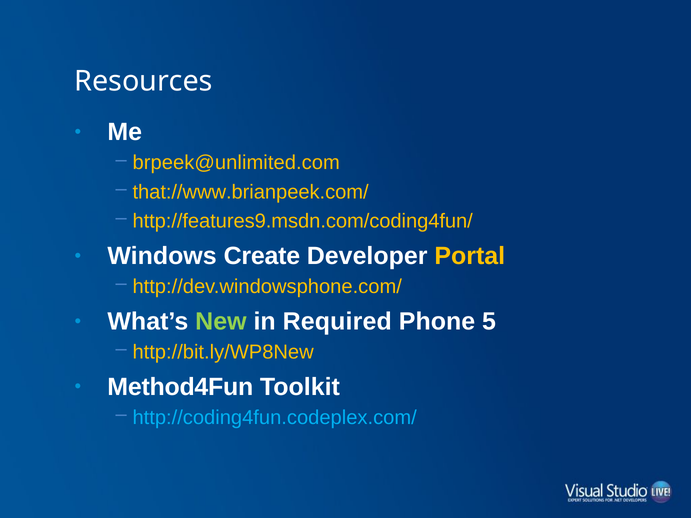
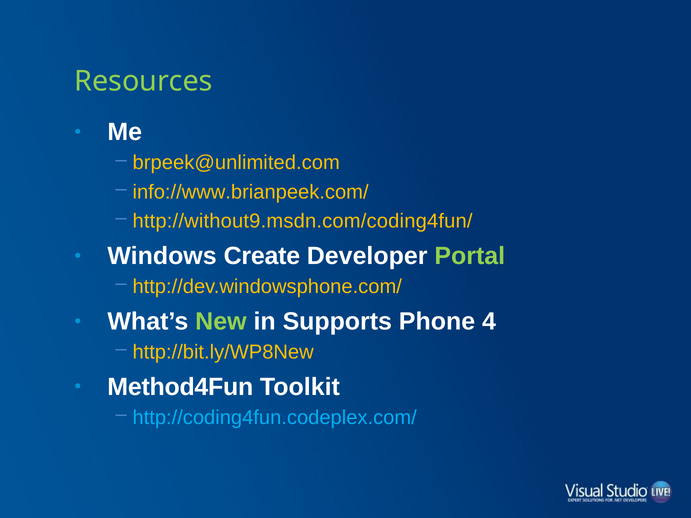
Resources colour: white -> light green (144, 81)
that://www.brianpeek.com/: that://www.brianpeek.com/ -> info://www.brianpeek.com/ (251, 192)
http://features9.msdn.com/coding4fun/: http://features9.msdn.com/coding4fun/ -> http://without9.msdn.com/coding4fun/ (303, 221)
Portal colour: yellow -> light green (470, 256)
Required: Required -> Supports (337, 322)
5: 5 -> 4 (489, 322)
